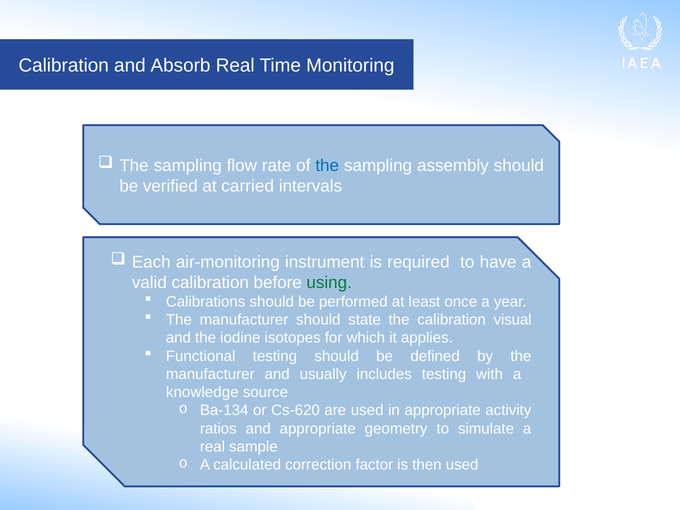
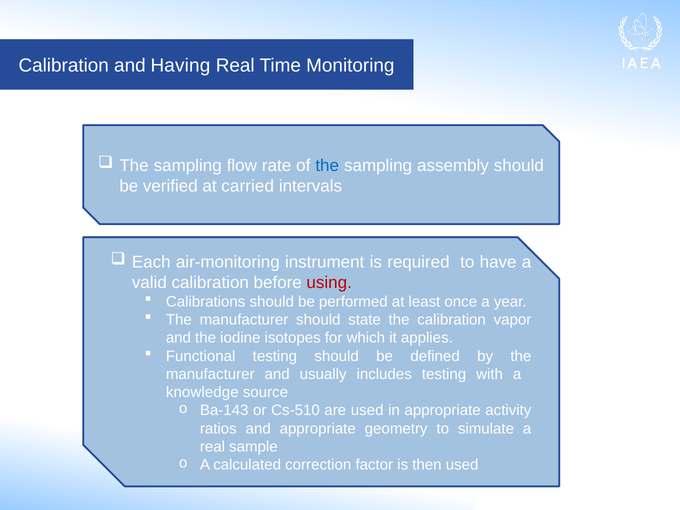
Absorb: Absorb -> Having (180, 66)
using colour: green -> red (329, 283)
visual: visual -> vapor (513, 320)
Ba-134: Ba-134 -> Ba-143 (224, 410)
Cs-620: Cs-620 -> Cs-510 (296, 410)
